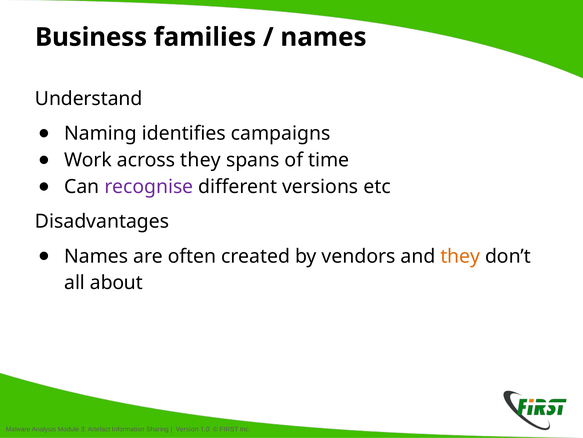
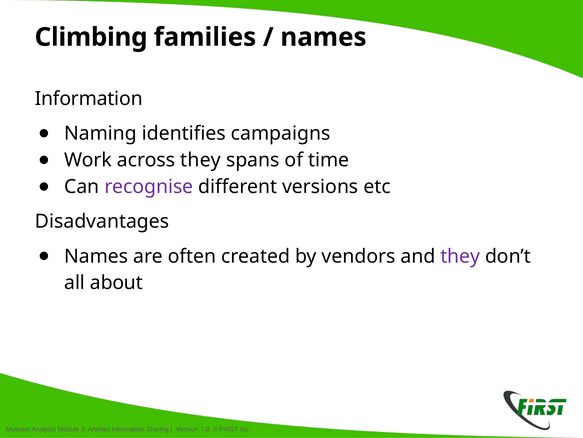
Business: Business -> Climbing (91, 37)
Understand: Understand -> Information (89, 99)
they colour: orange -> purple (460, 256)
